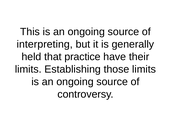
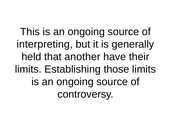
practice: practice -> another (82, 57)
